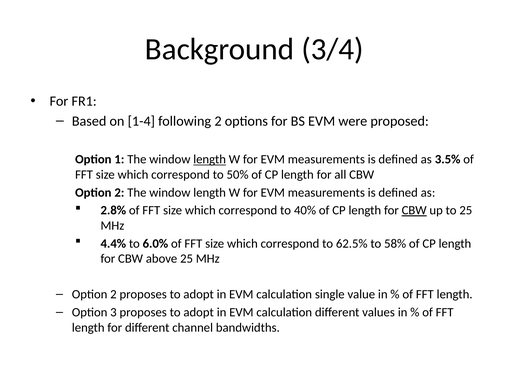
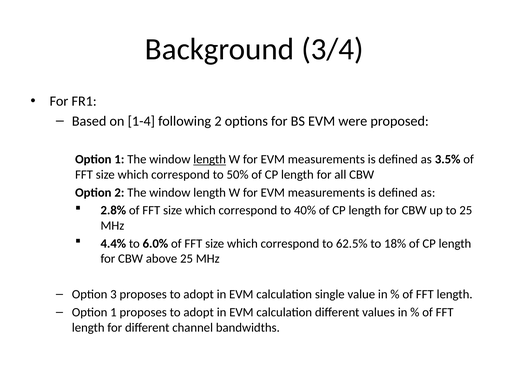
CBW underline: present -> none (414, 210)
58%: 58% -> 18% (395, 243)
2: 2 -> 3 (113, 294)
3: 3 -> 1 (113, 312)
